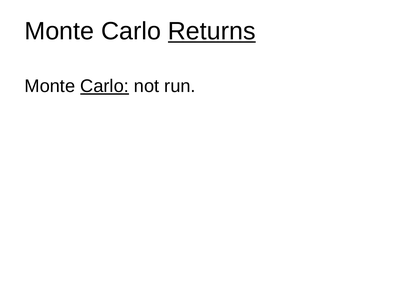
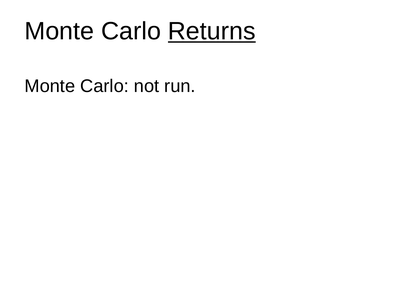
Carlo underline: present -> none (105, 86)
